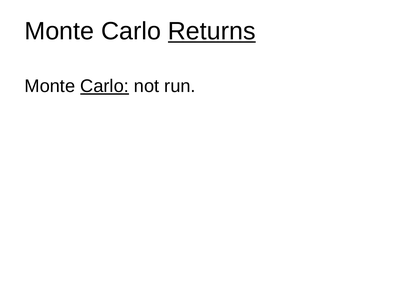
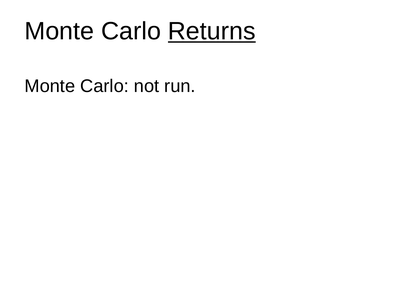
Carlo underline: present -> none (105, 86)
